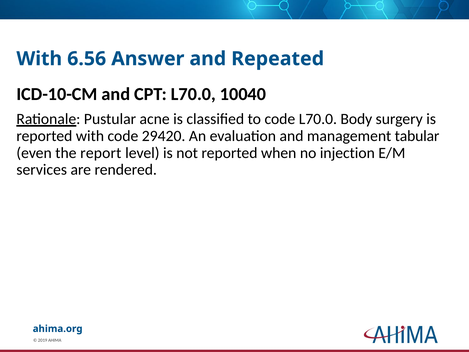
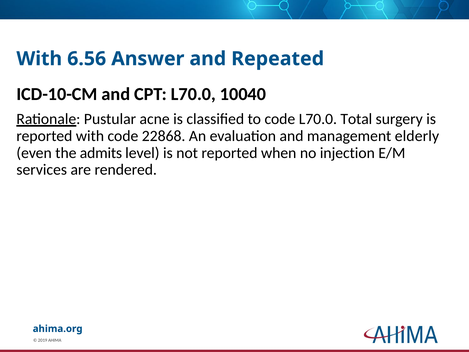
Body: Body -> Total (356, 119)
29420: 29420 -> 22868 (164, 136)
tabular: tabular -> elderly (417, 136)
report: report -> admits (101, 153)
